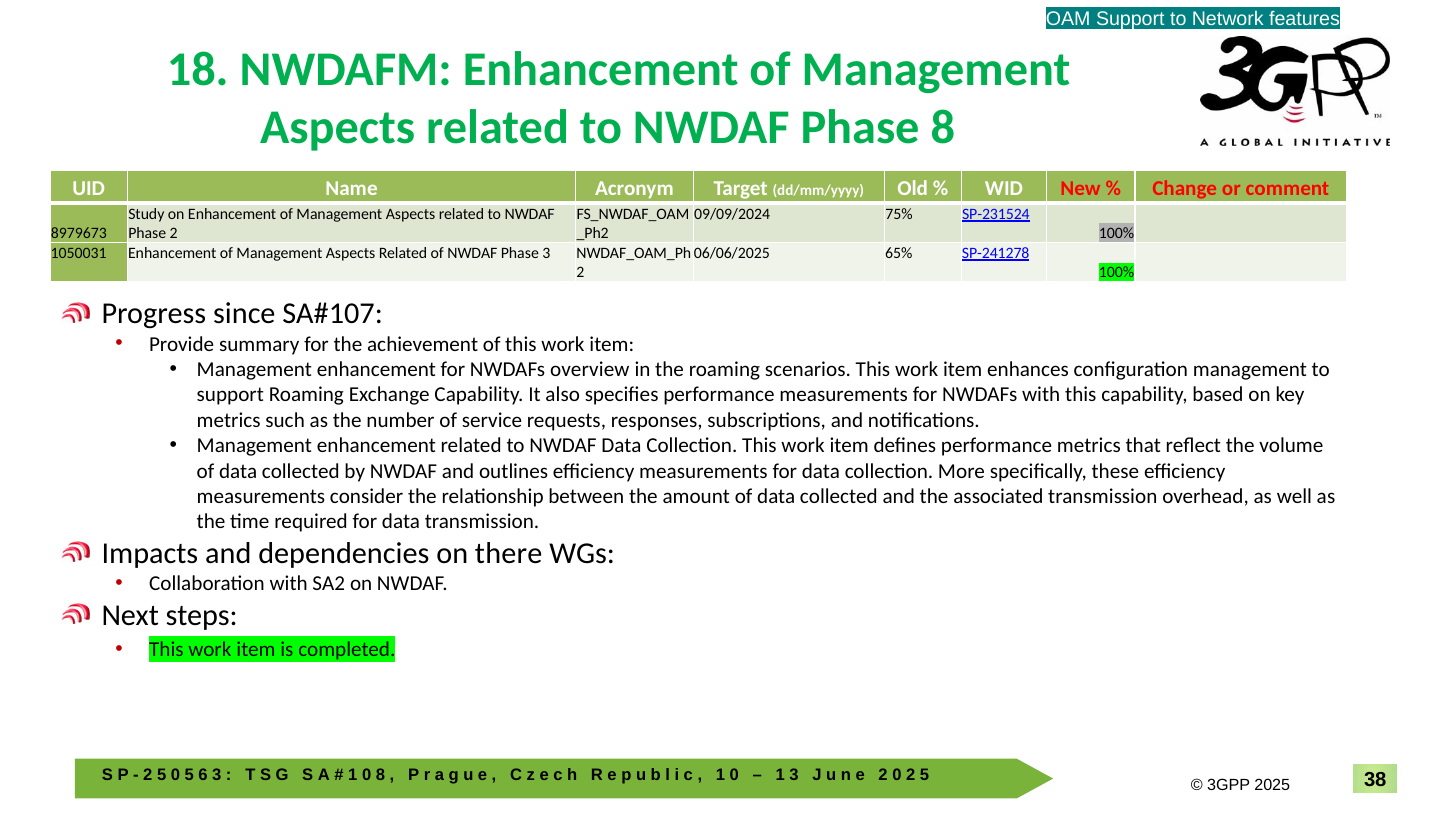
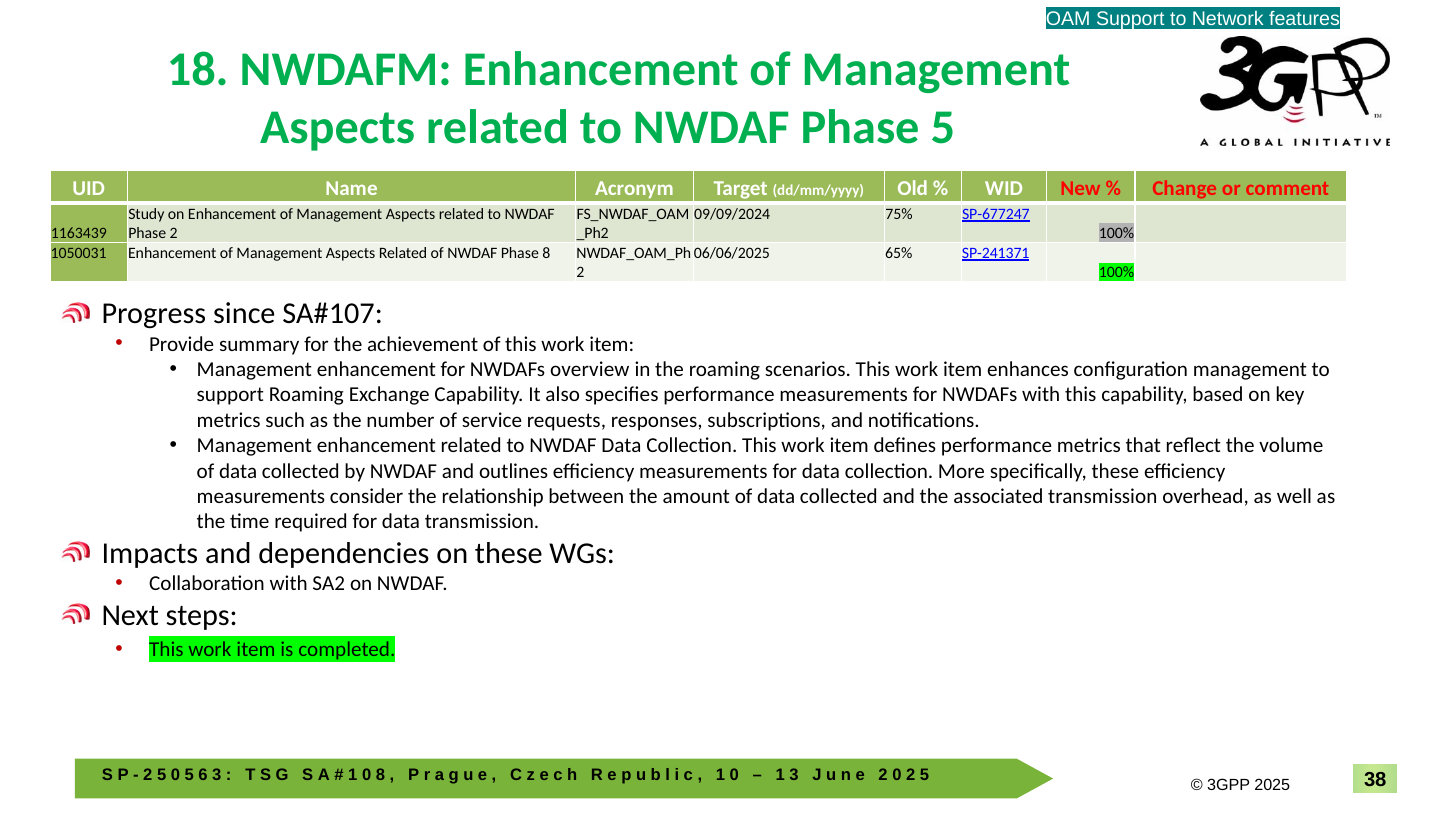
Phase 8: 8 -> 5 (943, 128)
SP-231524: SP-231524 -> SP-677247 (996, 214)
8979673: 8979673 -> 1163439 (79, 233)
Phase 3: 3 -> 8 (546, 253)
SP-241278: SP-241278 -> SP-241371 (996, 253)
on there: there -> these (509, 553)
